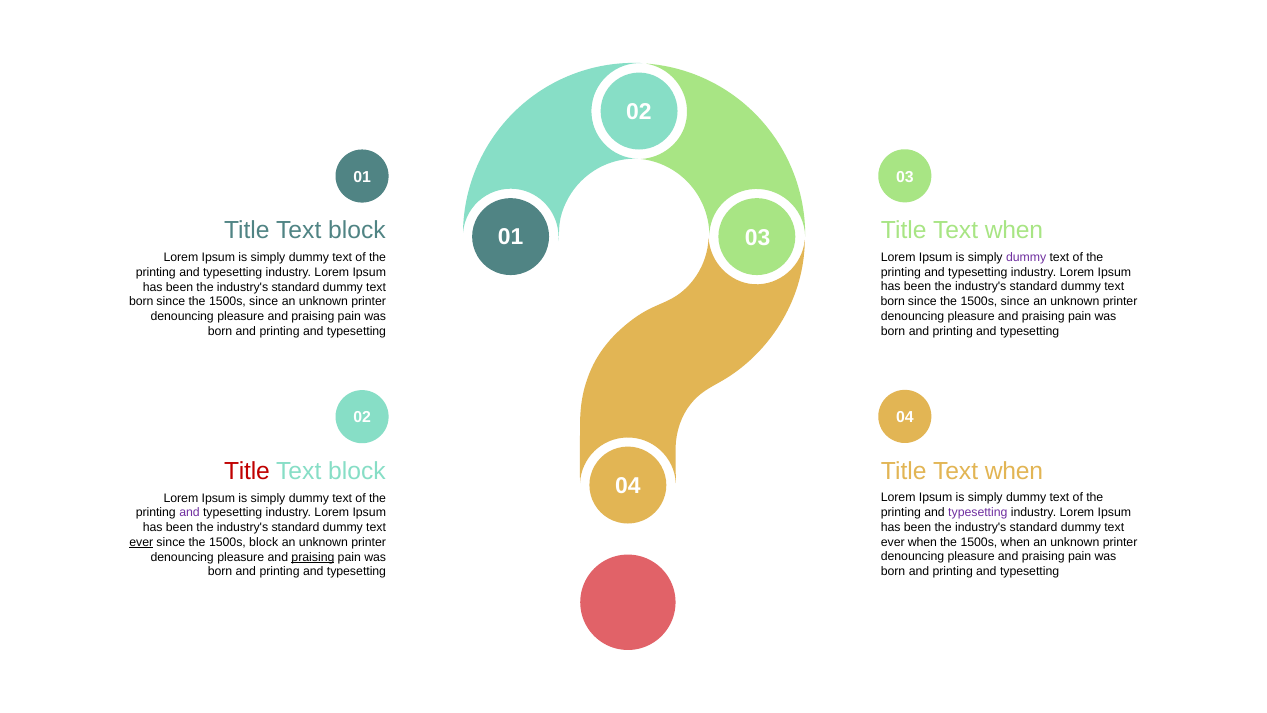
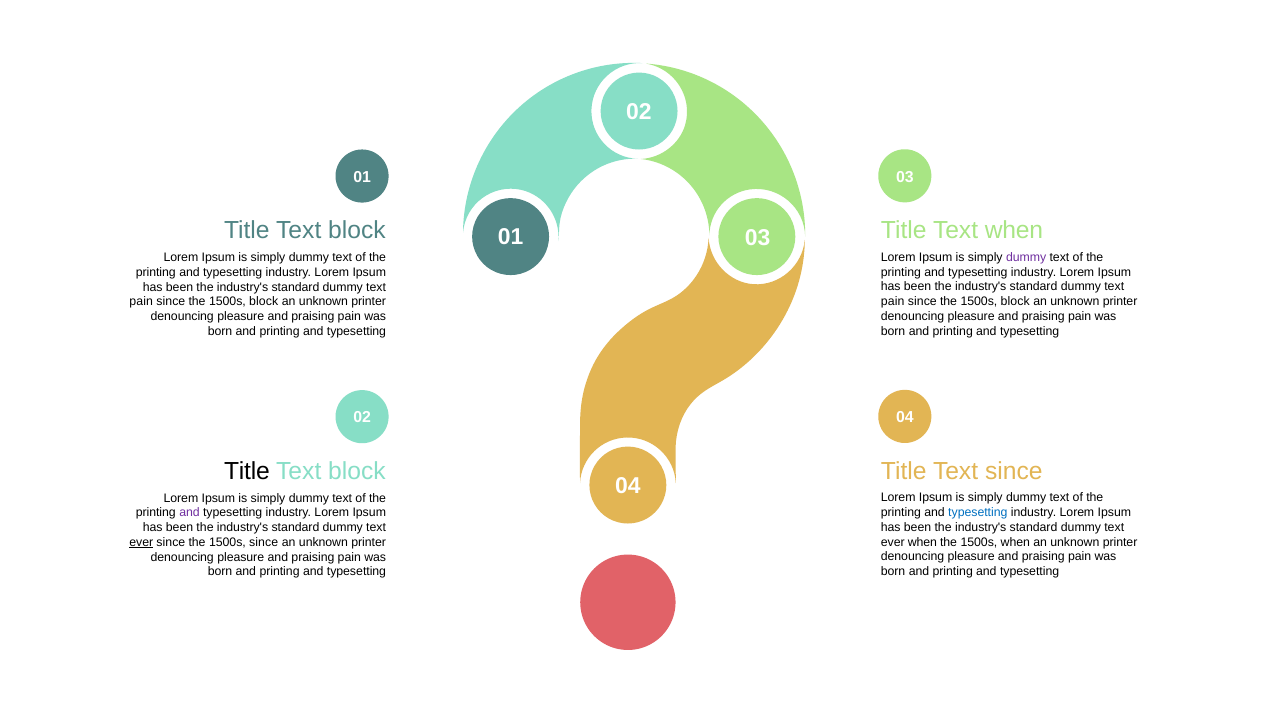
born: born -> pain (893, 301)
since: since -> block (1015, 301)
born: born -> pain (141, 302)
since: since -> block (264, 302)
when: when -> since (1014, 471)
Title colour: red -> black (247, 471)
typesetting colour: purple -> blue (978, 512)
1500s block: block -> since (264, 542)
praising underline: present -> none (313, 557)
